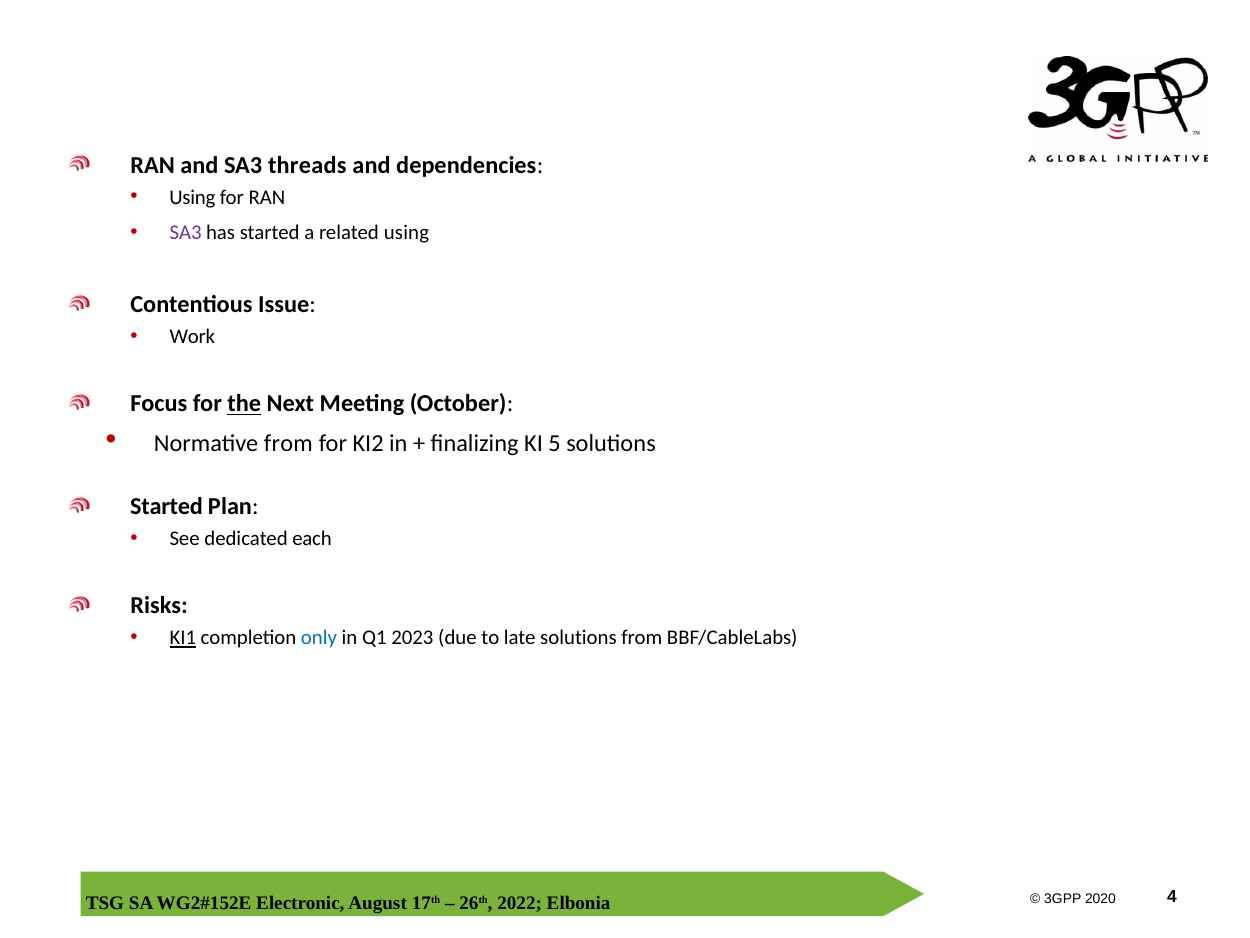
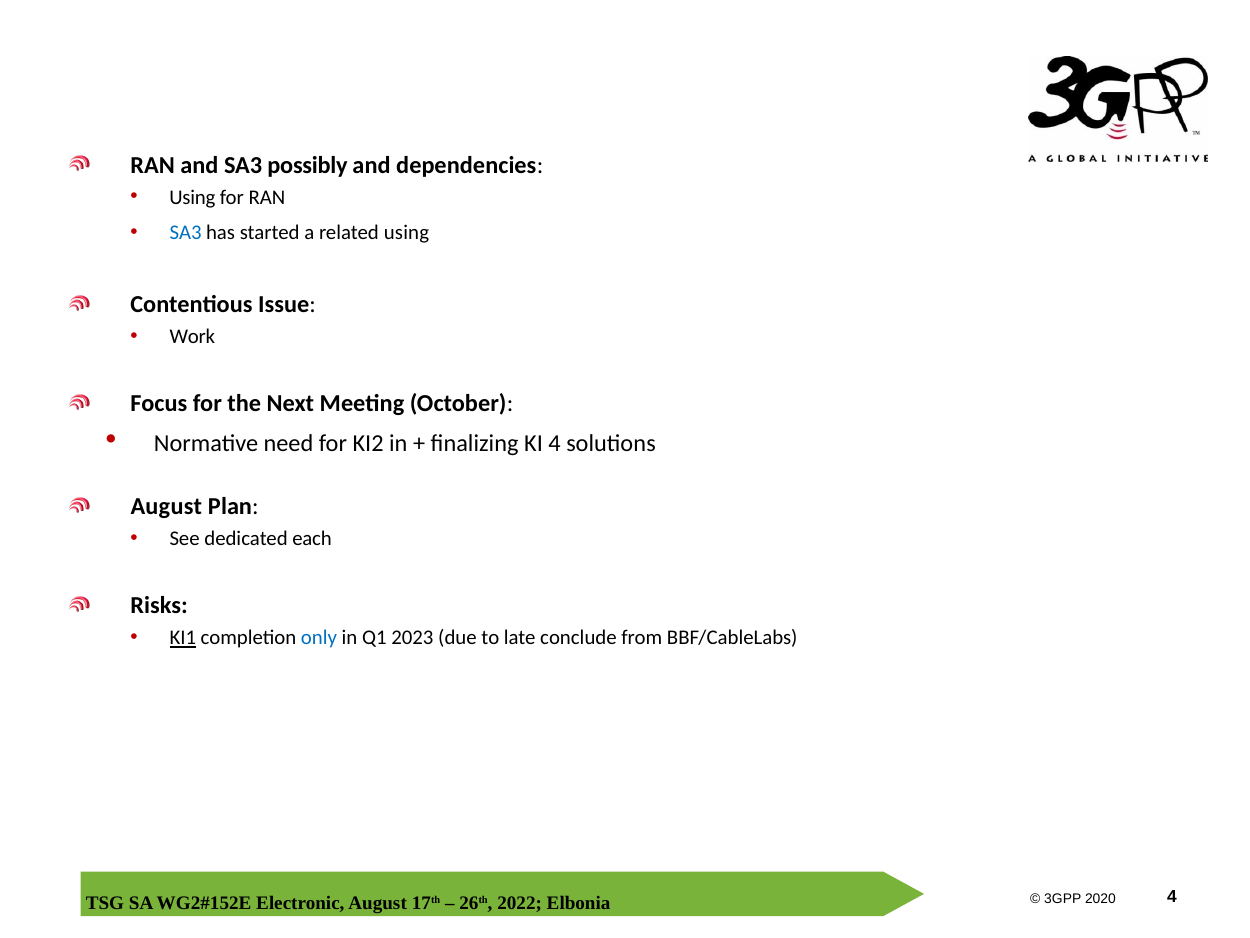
threads: threads -> possibly (307, 165)
SA3 colour: purple -> blue (186, 233)
the underline: present -> none (244, 404)
Normative from: from -> need (288, 443)
KI 5: 5 -> 4 (555, 443)
Started: Started -> August (166, 507)
late solutions: solutions -> conclude (578, 638)
